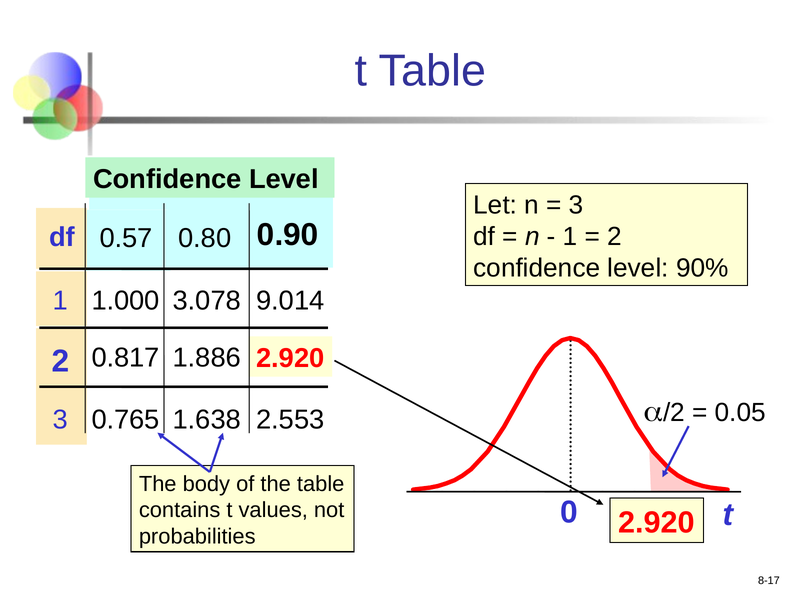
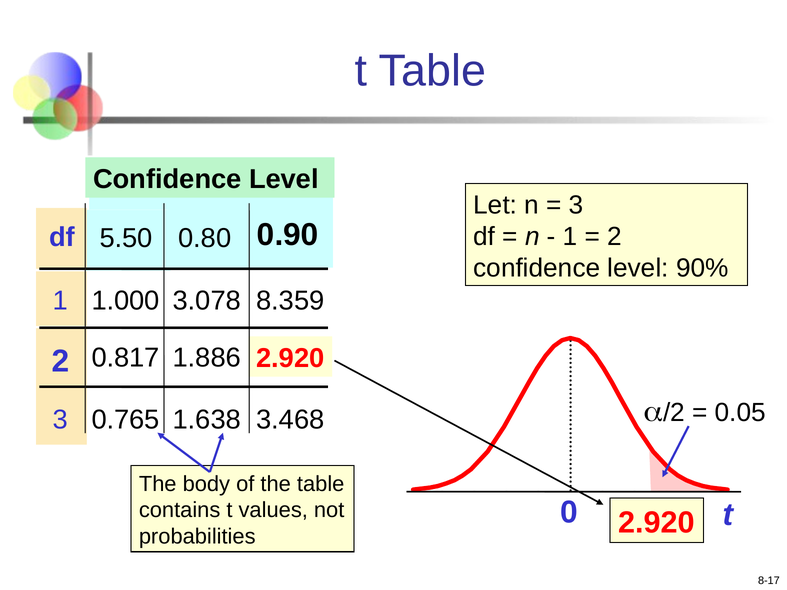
0.57: 0.57 -> 5.50 (126, 239)
9.014: 9.014 -> 8.359 (290, 301)
2.553: 2.553 -> 3.468 (290, 420)
